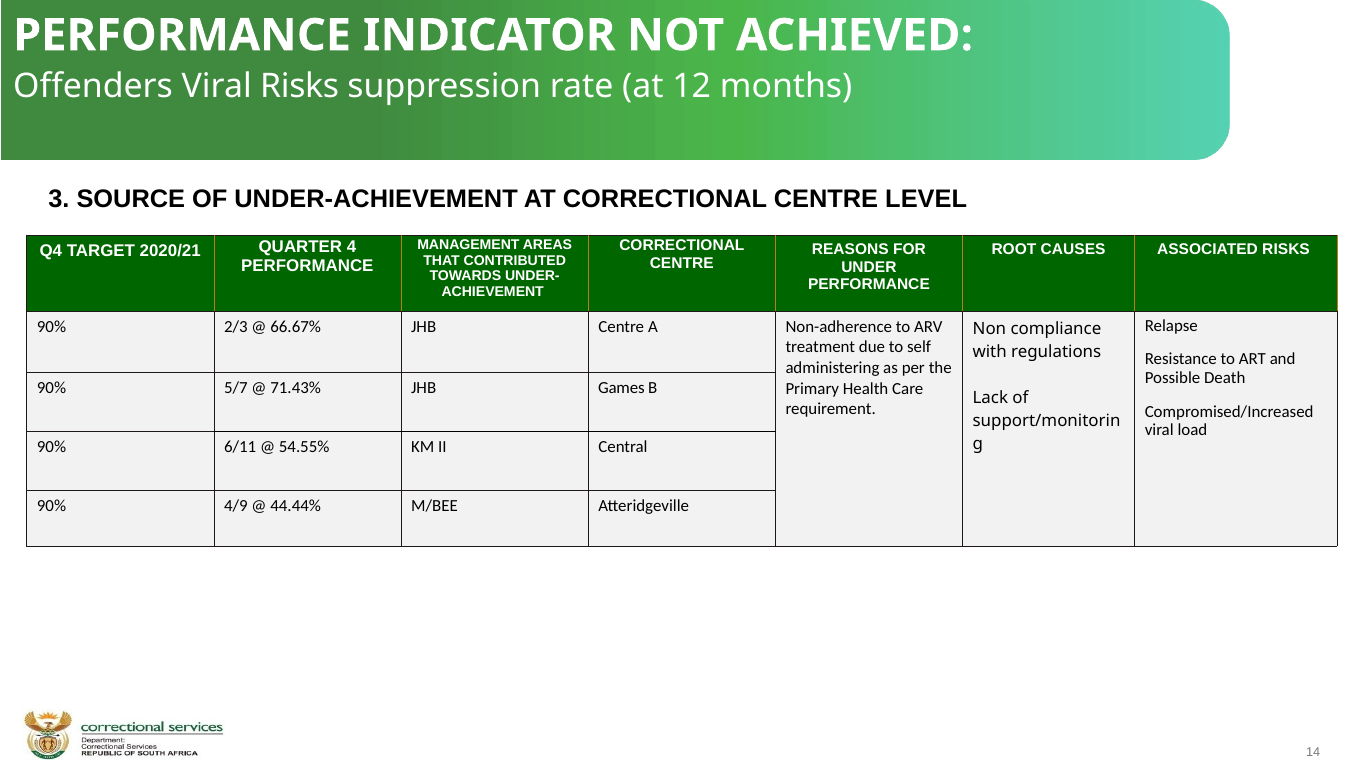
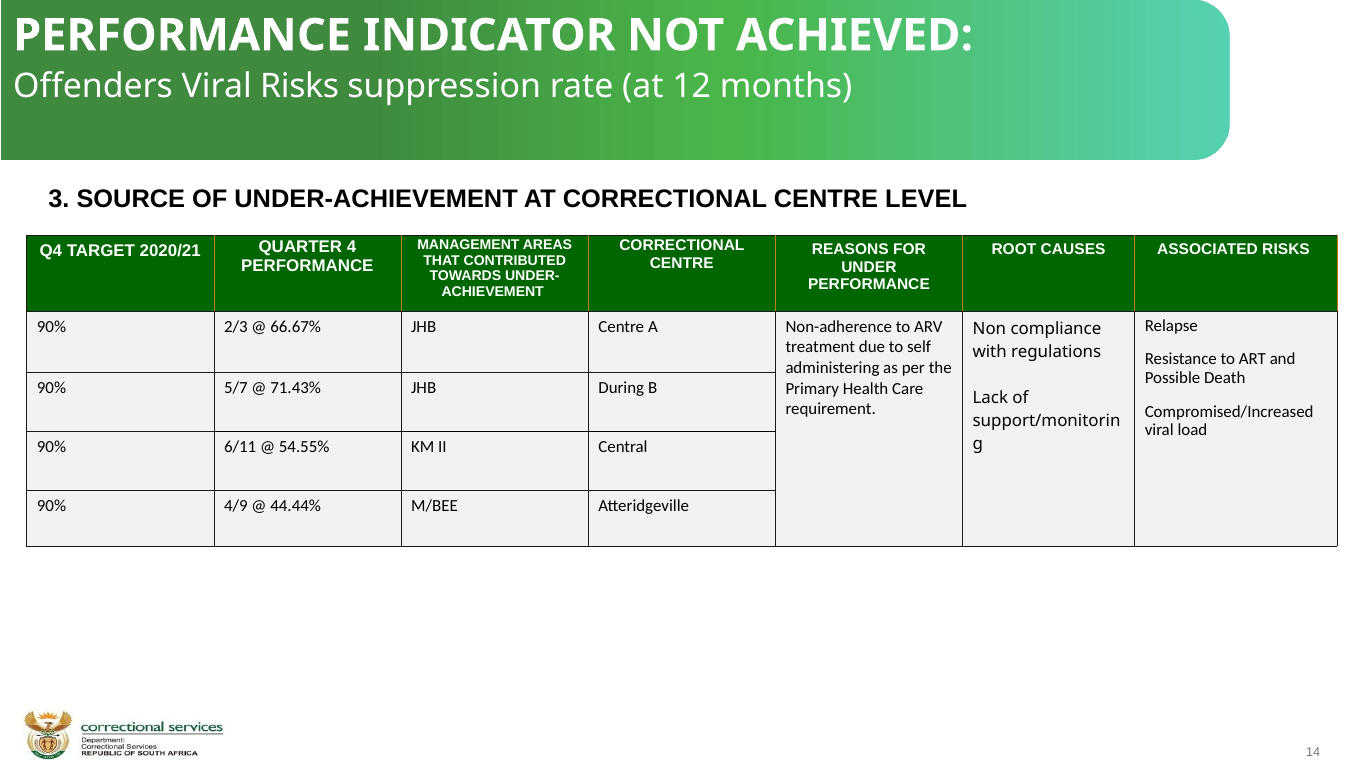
Games: Games -> During (621, 388)
